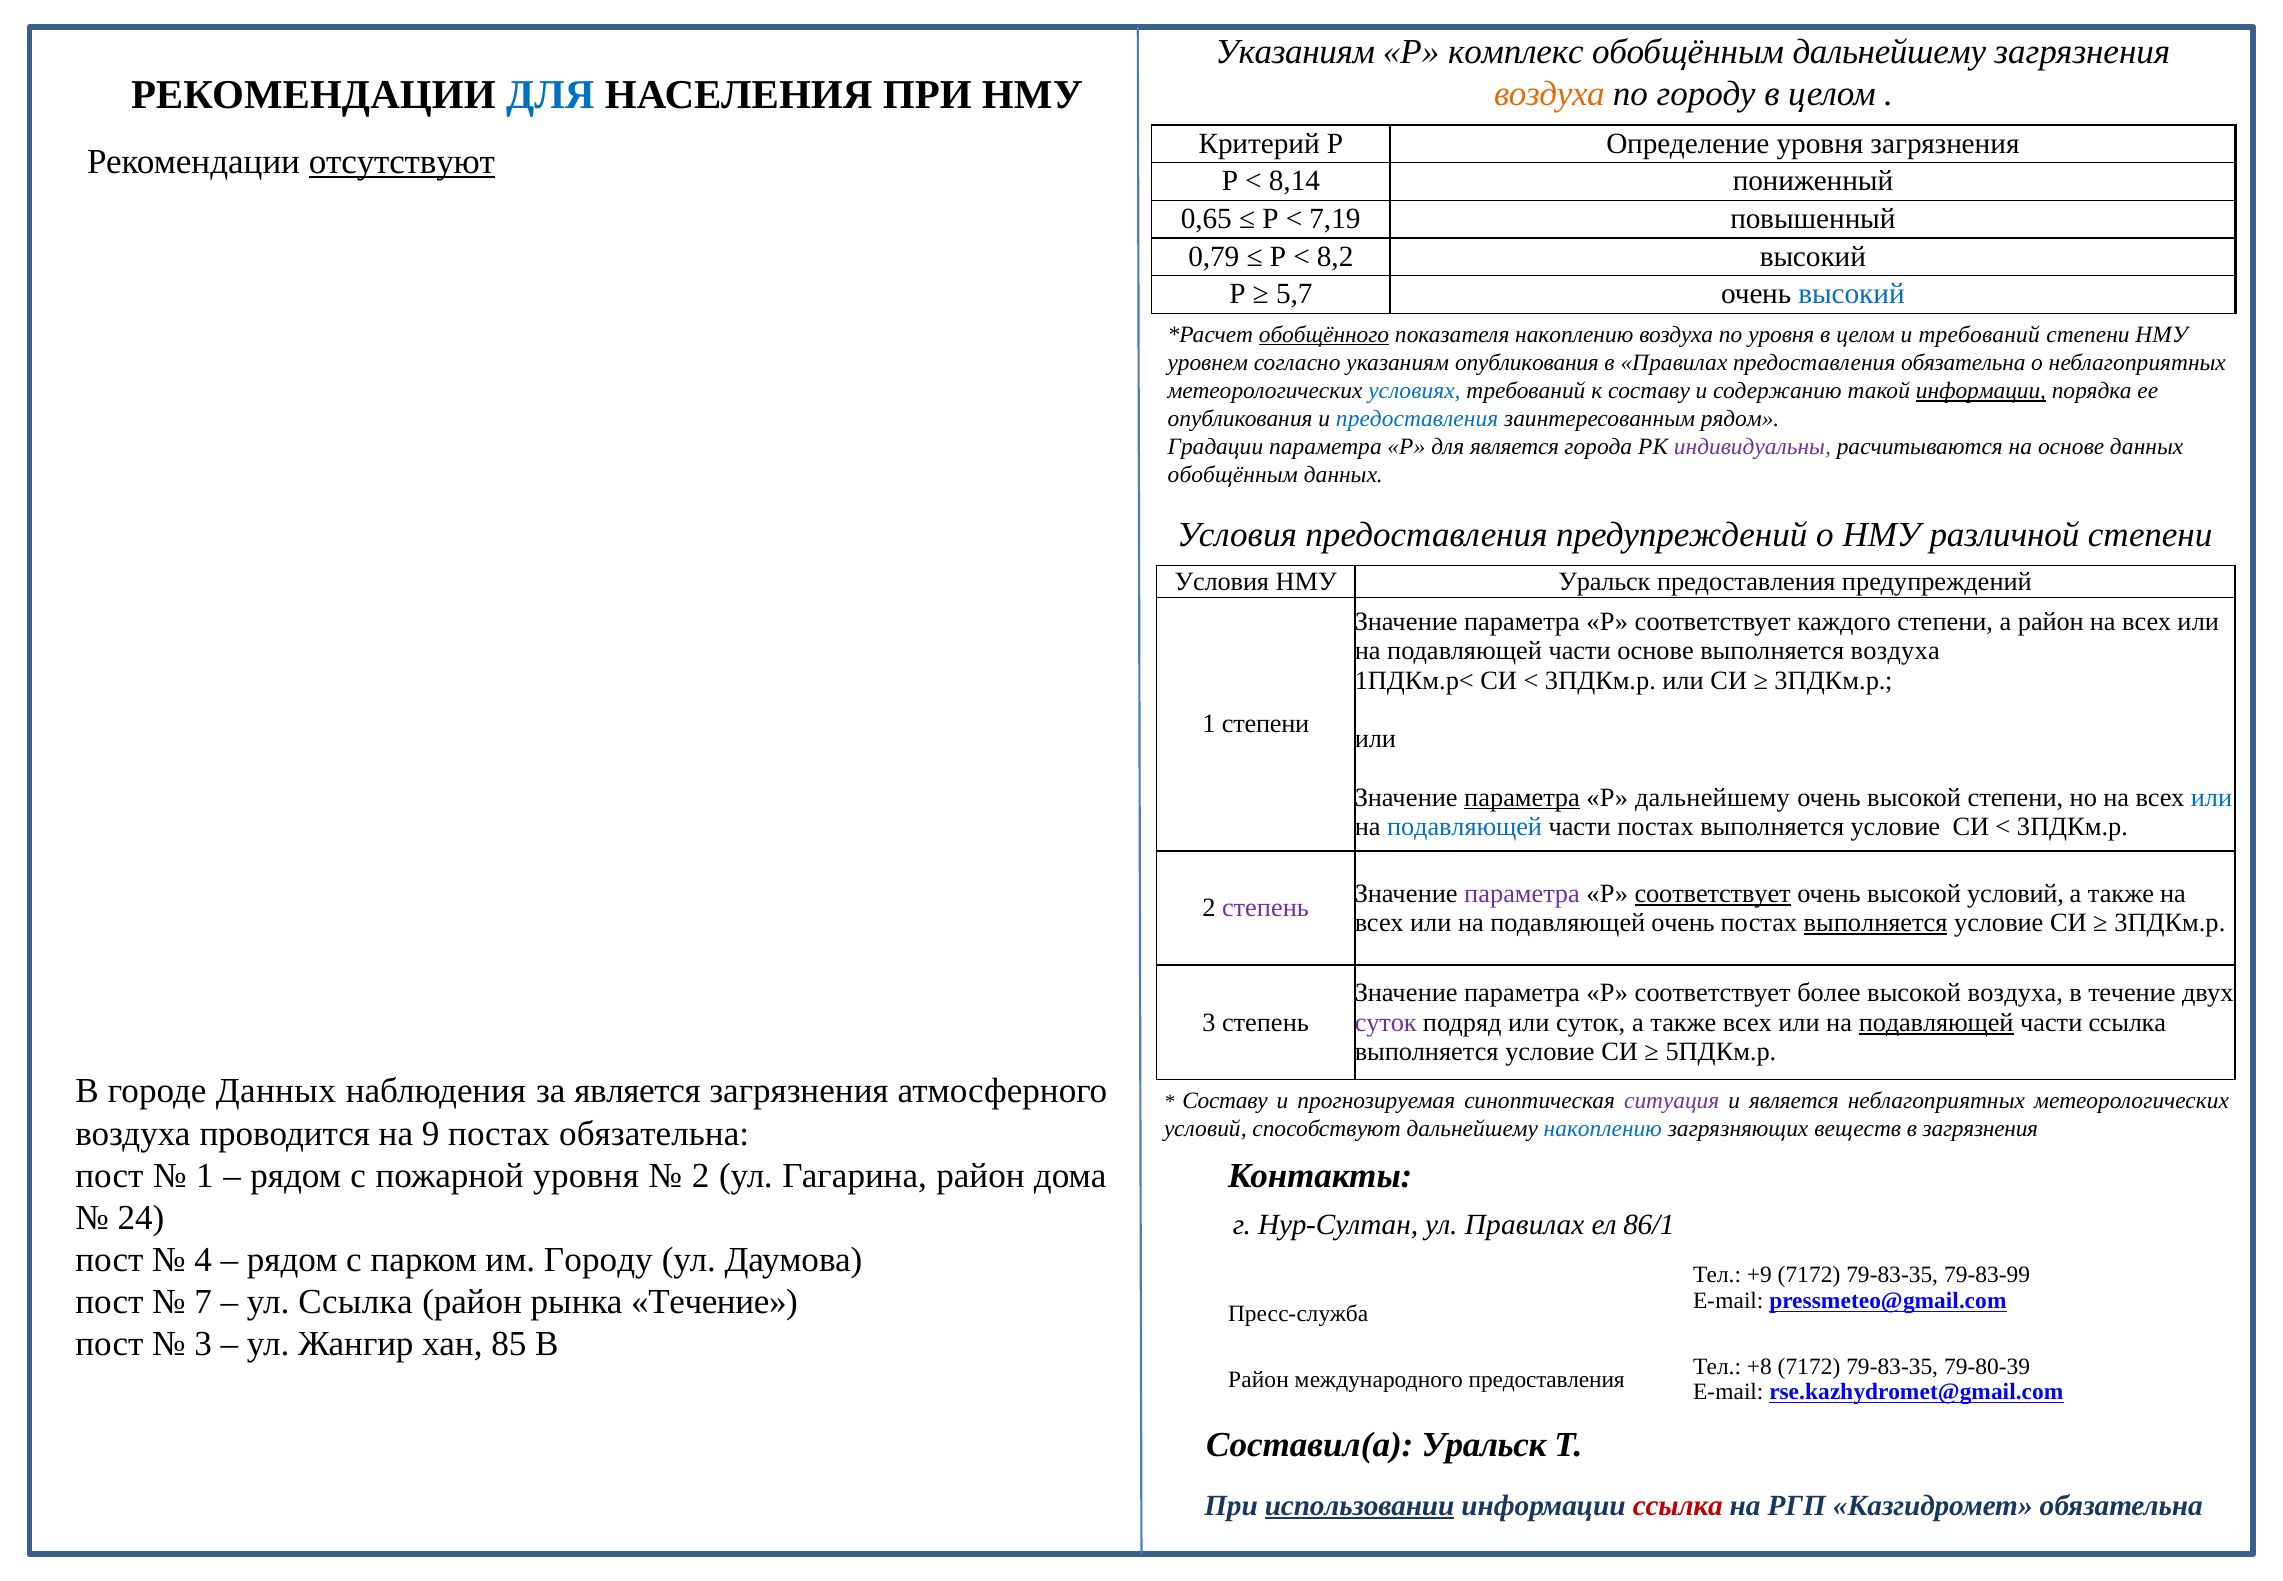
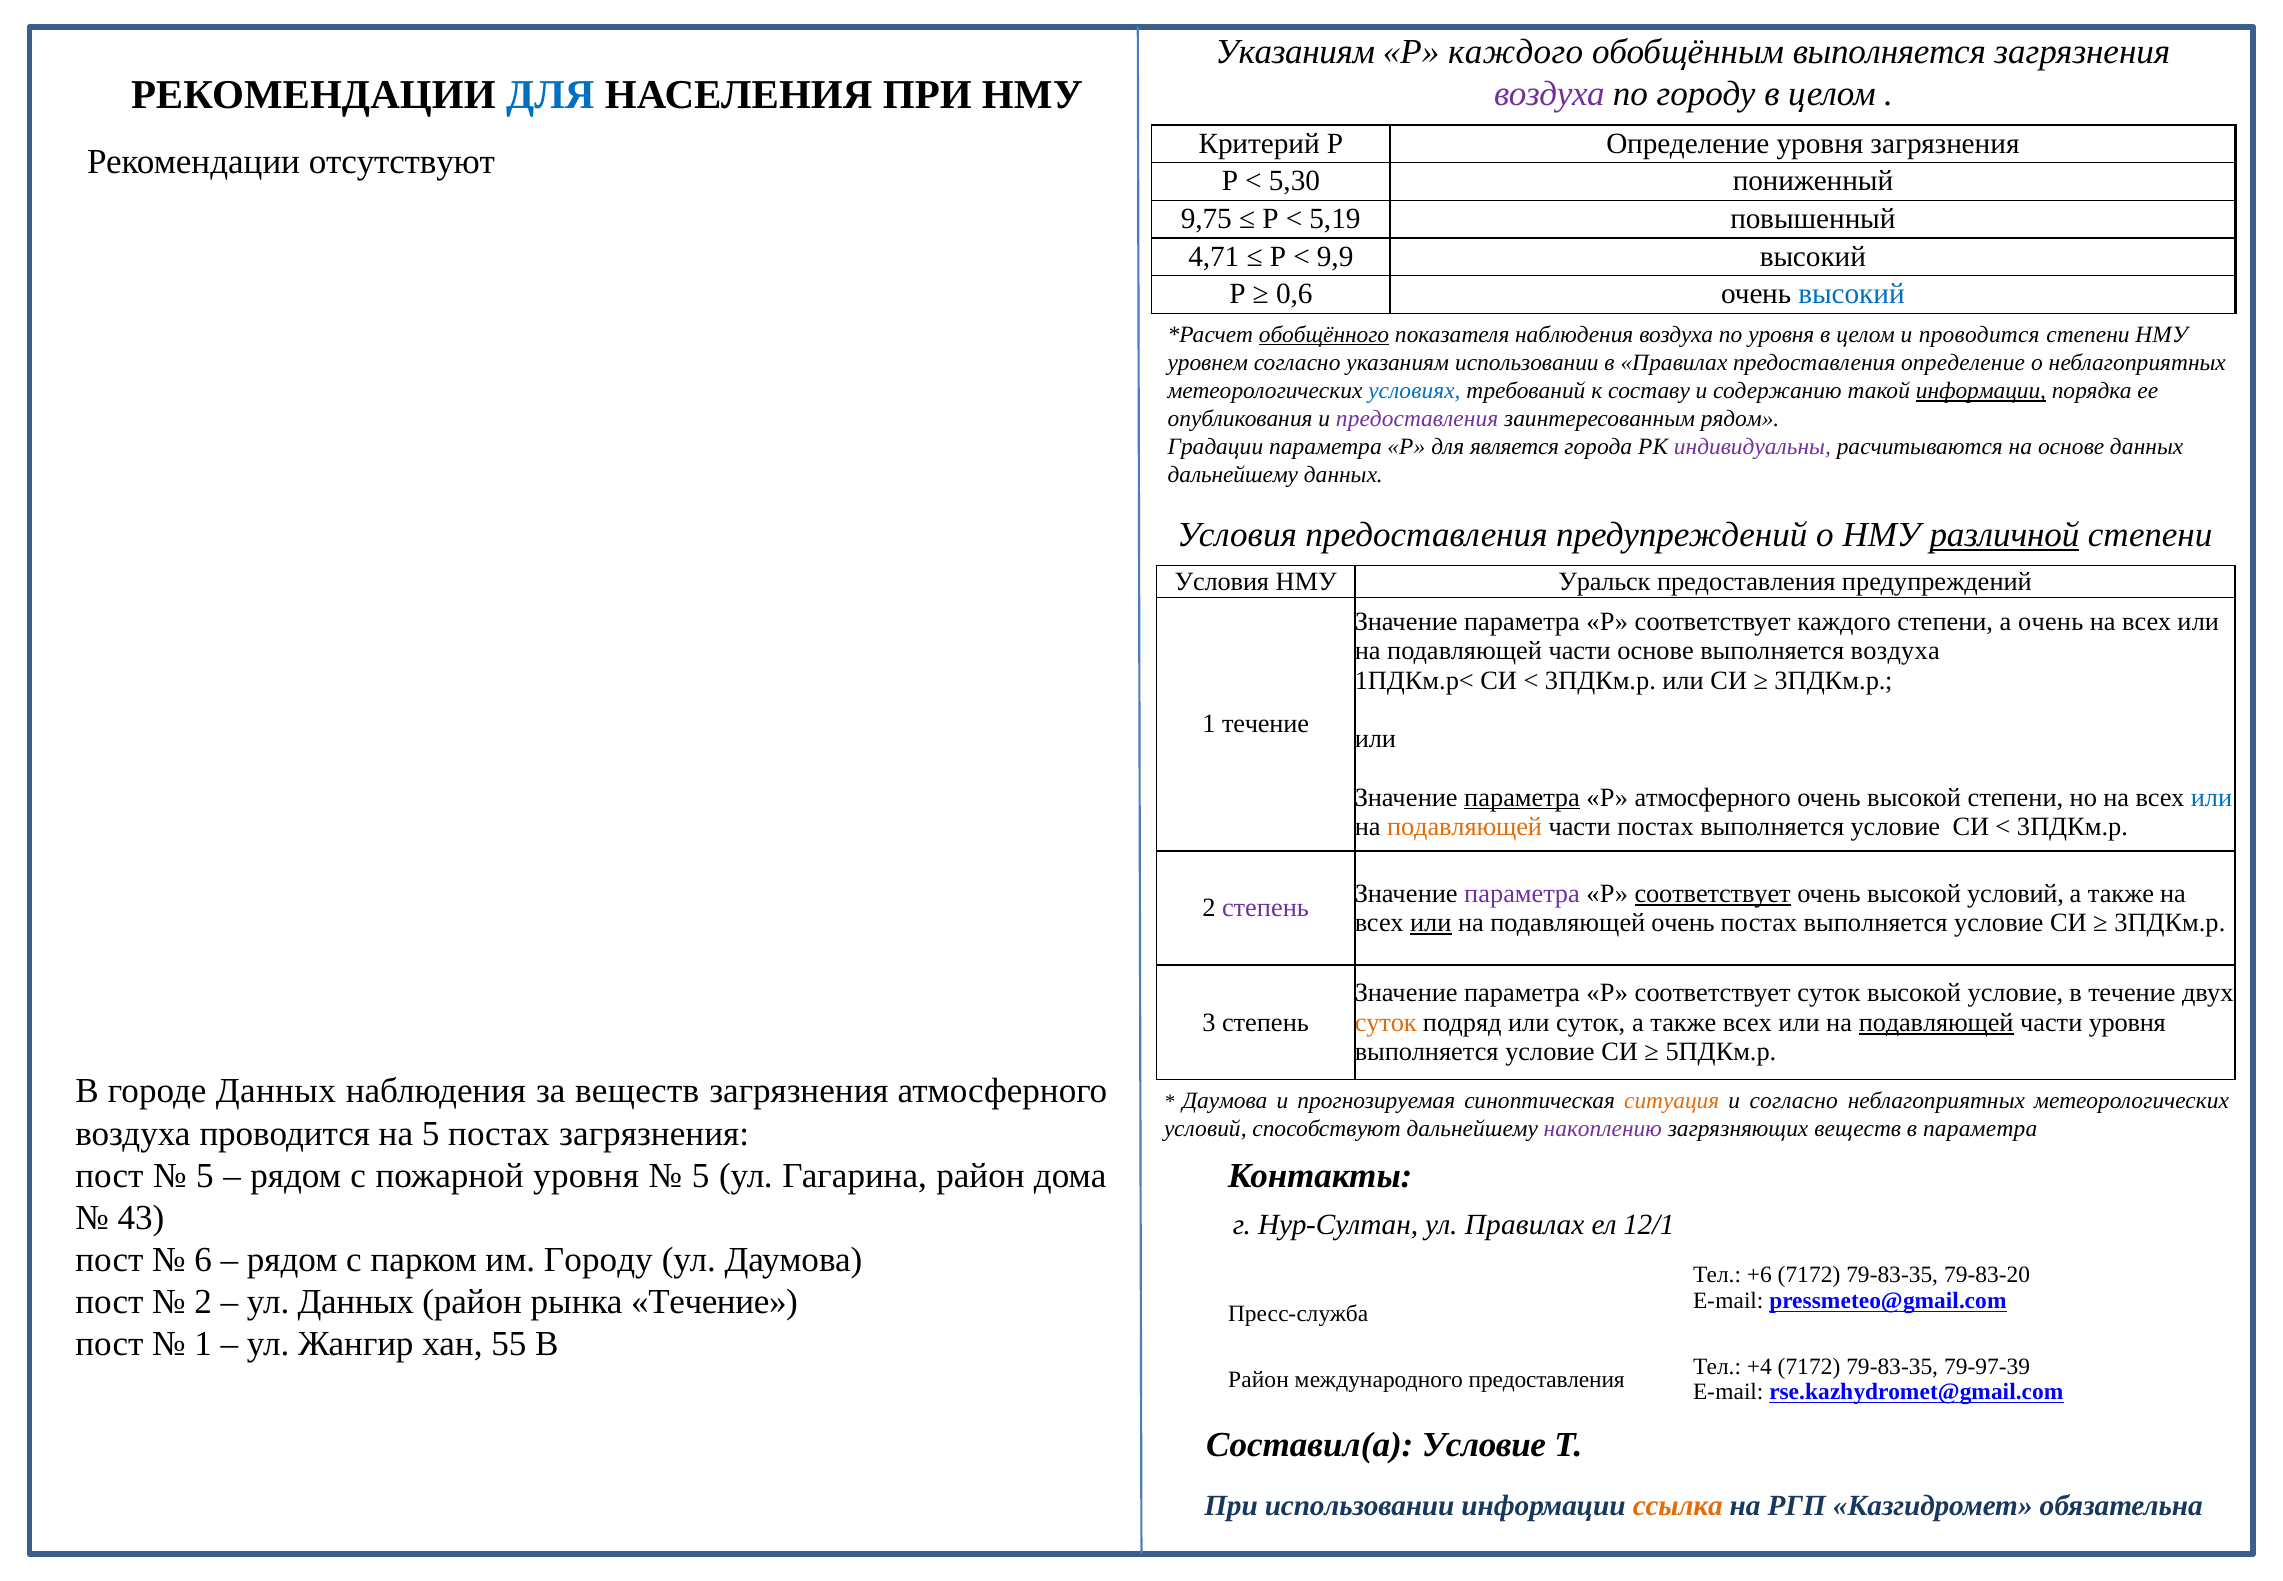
Р комплекс: комплекс -> каждого (1516, 52)
обобщённым дальнейшему: дальнейшему -> выполняется (1889, 52)
воздуха colour: orange -> purple (1549, 94)
отсутствуют underline: present -> none (402, 162)
8,14: 8,14 -> 5,30 (1294, 181)
0,65: 0,65 -> 9,75 (1206, 219)
7,19: 7,19 -> 5,19 (1335, 219)
0,79: 0,79 -> 4,71 (1214, 256)
8,2: 8,2 -> 9,9 (1335, 256)
5,7: 5,7 -> 0,6 (1294, 294)
показателя накоплению: накоплению -> наблюдения (1574, 335)
и требований: требований -> проводится (1979, 335)
указаниям опубликования: опубликования -> использовании (1527, 363)
предоставления обязательна: обязательна -> определение (1963, 363)
предоставления colour: blue -> purple (1417, 419)
обобщённым: обобщённым -> дальнейшему (1233, 475)
различной underline: none -> present (2004, 535)
а район: район -> очень (2051, 622)
1 степени: степени -> течение (1266, 724)
Р дальнейшему: дальнейшему -> атмосферного (1713, 797)
подавляющей colour: blue -> orange (1465, 826)
или underline: none -> present (1431, 923)
выполняется underline: present -> none (1876, 923)
соответствует более: более -> суток (1829, 993)
высокой воздуха: воздуха -> условие (2015, 993)
суток colour: purple -> orange (1386, 1022)
части ссылка: ссылка -> уровня (2127, 1022)
за является: является -> веществ (637, 1091)
Составу: Составу -> Даумова (1225, 1101)
ситуация colour: purple -> orange (1672, 1101)
и является: является -> согласно (1794, 1101)
на 9: 9 -> 5 (431, 1133)
постах обязательна: обязательна -> загрязнения (654, 1133)
накоплению colour: blue -> purple (1603, 1129)
в загрязнения: загрязнения -> параметра (1980, 1129)
1: 1 -> 5 (205, 1175)
2: 2 -> 5 (701, 1175)
24: 24 -> 43 (141, 1217)
86/1: 86/1 -> 12/1 (1649, 1224)
4: 4 -> 6 (203, 1260)
+9: +9 -> +6 (1759, 1275)
79-83-99: 79-83-99 -> 79-83-20 (1987, 1275)
7: 7 -> 2 (203, 1302)
ул Ссылка: Ссылка -> Данных (356, 1302)
3: 3 -> 1 (203, 1344)
85: 85 -> 55 (509, 1344)
+8: +8 -> +4 (1759, 1366)
79-80-39: 79-80-39 -> 79-97-39 (1987, 1366)
Составил(а Уральск: Уральск -> Условие (1484, 1444)
использовании underline: present -> none (1360, 1505)
ссылка colour: red -> orange (1678, 1505)
